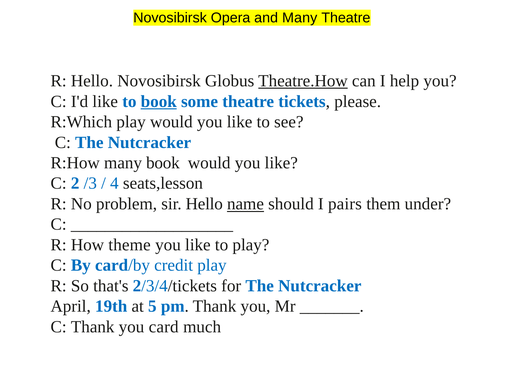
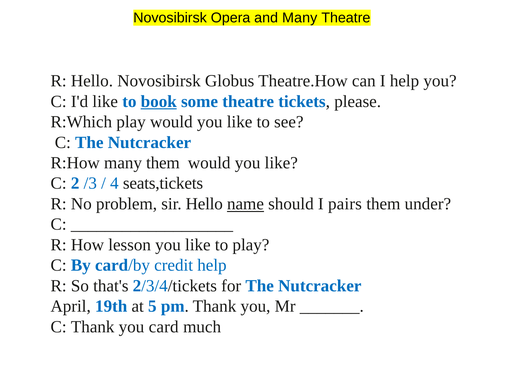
Theatre.How underline: present -> none (303, 81)
many book: book -> them (163, 163)
seats,lesson: seats,lesson -> seats,tickets (163, 183)
theme: theme -> lesson (130, 245)
credit play: play -> help (212, 265)
